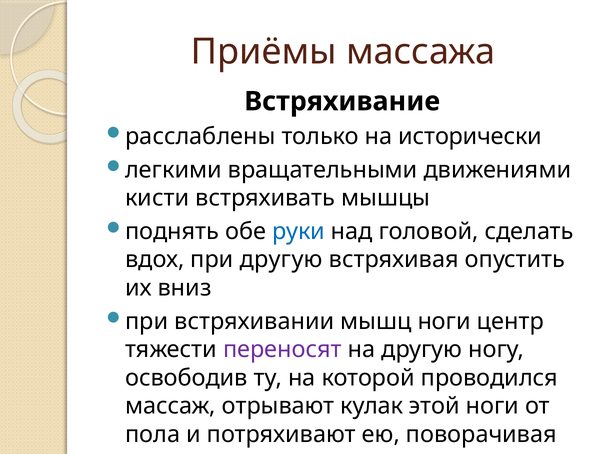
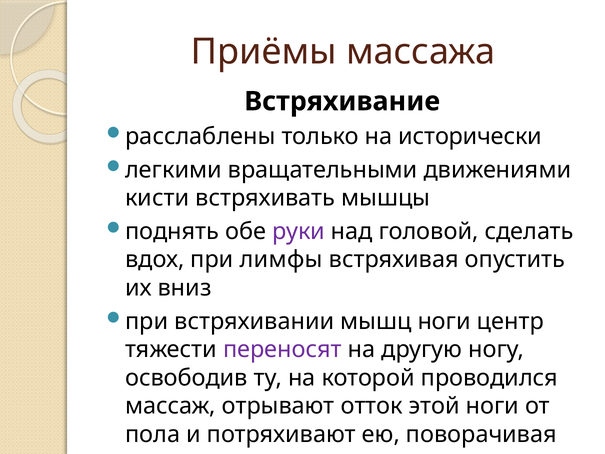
руки colour: blue -> purple (299, 231)
при другую: другую -> лимфы (281, 260)
кулак: кулак -> отток (372, 406)
